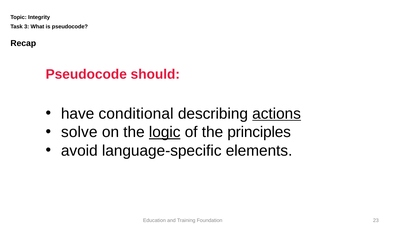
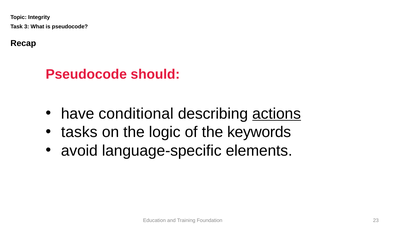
solve: solve -> tasks (79, 132)
logic underline: present -> none (165, 132)
principles: principles -> keywords (259, 132)
